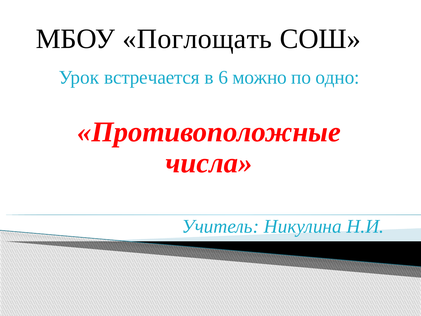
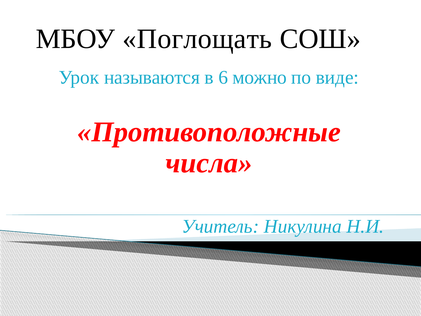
встречается: встречается -> называются (152, 77)
одно: одно -> виде (337, 77)
